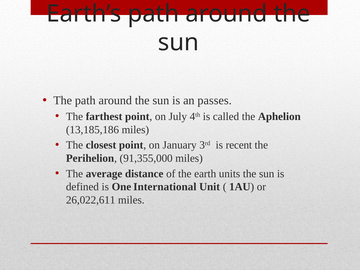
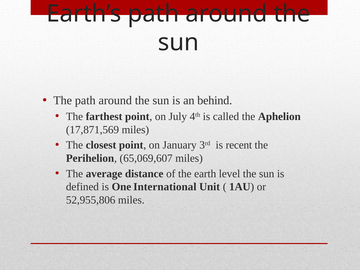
passes: passes -> behind (215, 101)
13,185,186: 13,185,186 -> 17,871,569 (92, 130)
91,355,000: 91,355,000 -> 65,069,607 (146, 158)
units: units -> level (230, 174)
26,022,611: 26,022,611 -> 52,955,806 (91, 200)
